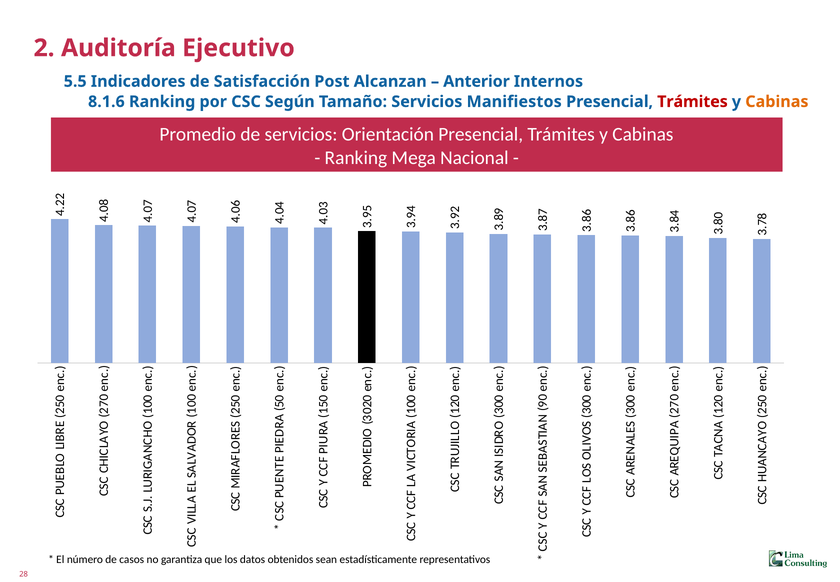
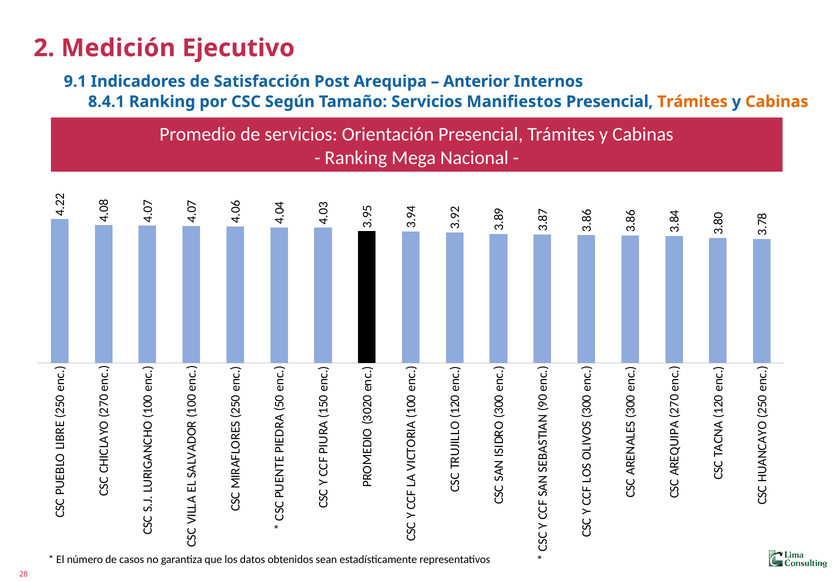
Auditoría: Auditoría -> Medición (118, 48)
5.5: 5.5 -> 9.1 (75, 81)
Alcanzan: Alcanzan -> Arequipa (390, 81)
8.1.6: 8.1.6 -> 8.4.1 (106, 102)
Trámites colour: red -> orange (692, 102)
